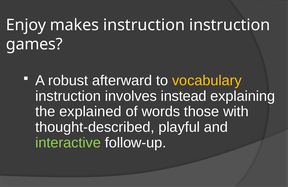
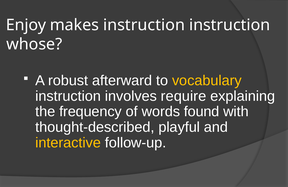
games: games -> whose (34, 44)
instead: instead -> require (184, 96)
explained: explained -> frequency (90, 112)
those: those -> found (202, 112)
interactive colour: light green -> yellow (68, 143)
